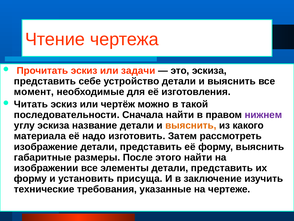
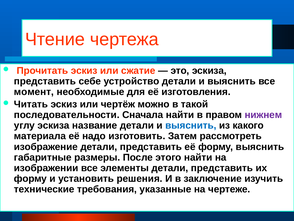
задачи: задачи -> сжатие (138, 70)
выяснить colour: orange -> blue (191, 125)
присуща: присуща -> решения (140, 178)
